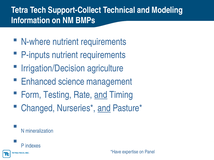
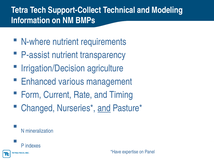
P-inputs: P-inputs -> P-assist (35, 55)
requirements: requirements -> transparency (103, 55)
science: science -> various (71, 82)
Testing: Testing -> Current (57, 95)
and underline: present -> none (101, 95)
